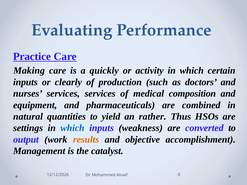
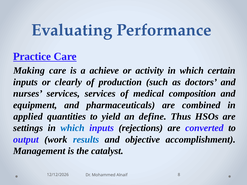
quickly: quickly -> achieve (104, 71)
natural: natural -> applied (28, 117)
rather: rather -> define (153, 117)
weakness: weakness -> rejections (141, 128)
results colour: orange -> blue (86, 140)
